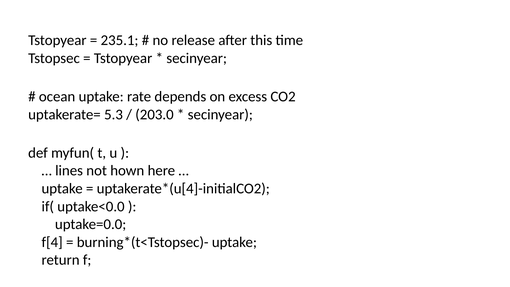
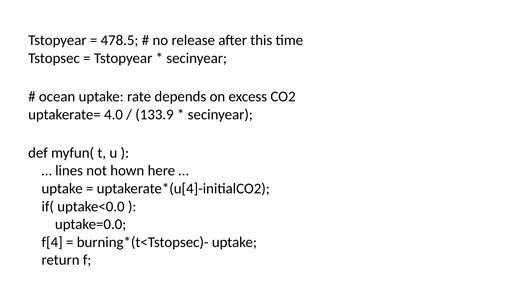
235.1: 235.1 -> 478.5 (120, 40)
5.3: 5.3 -> 4.0 (113, 114)
203.0: 203.0 -> 133.9 (154, 114)
